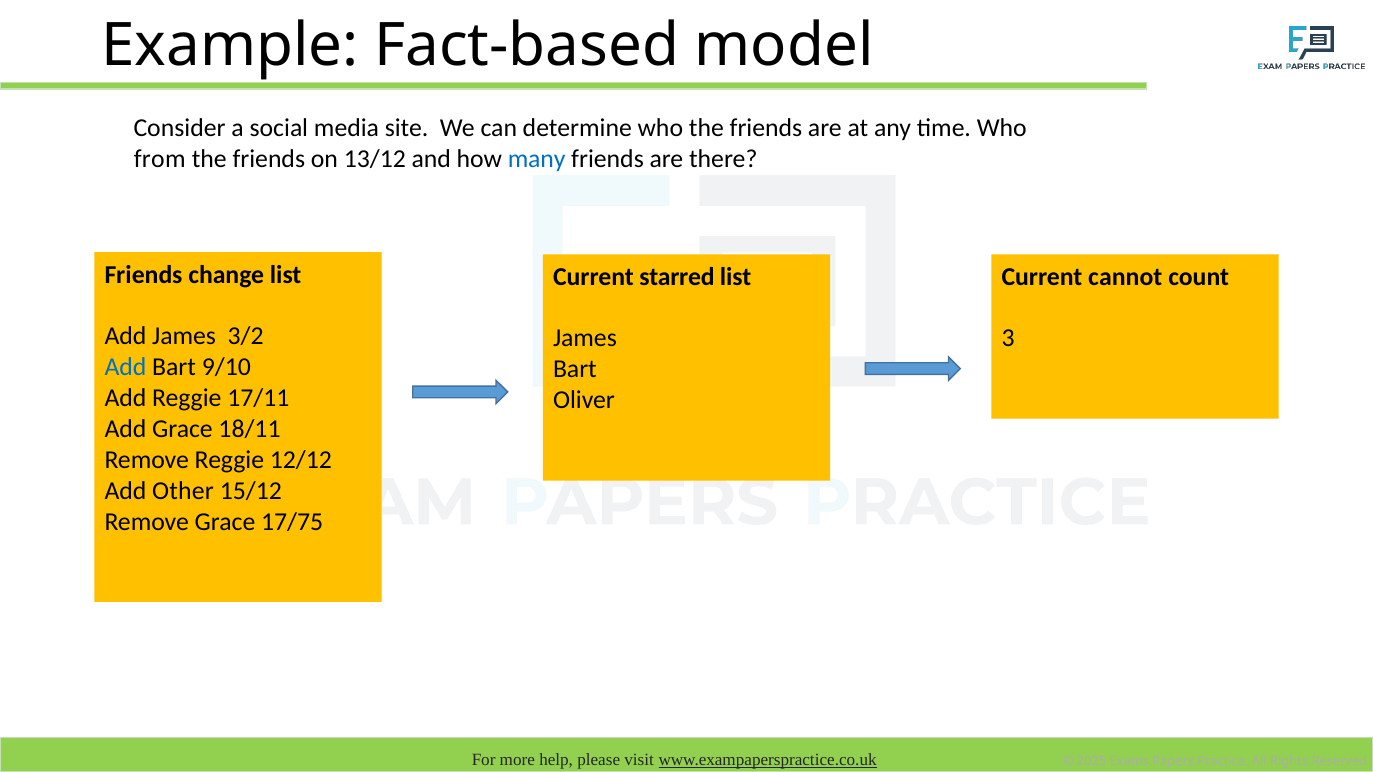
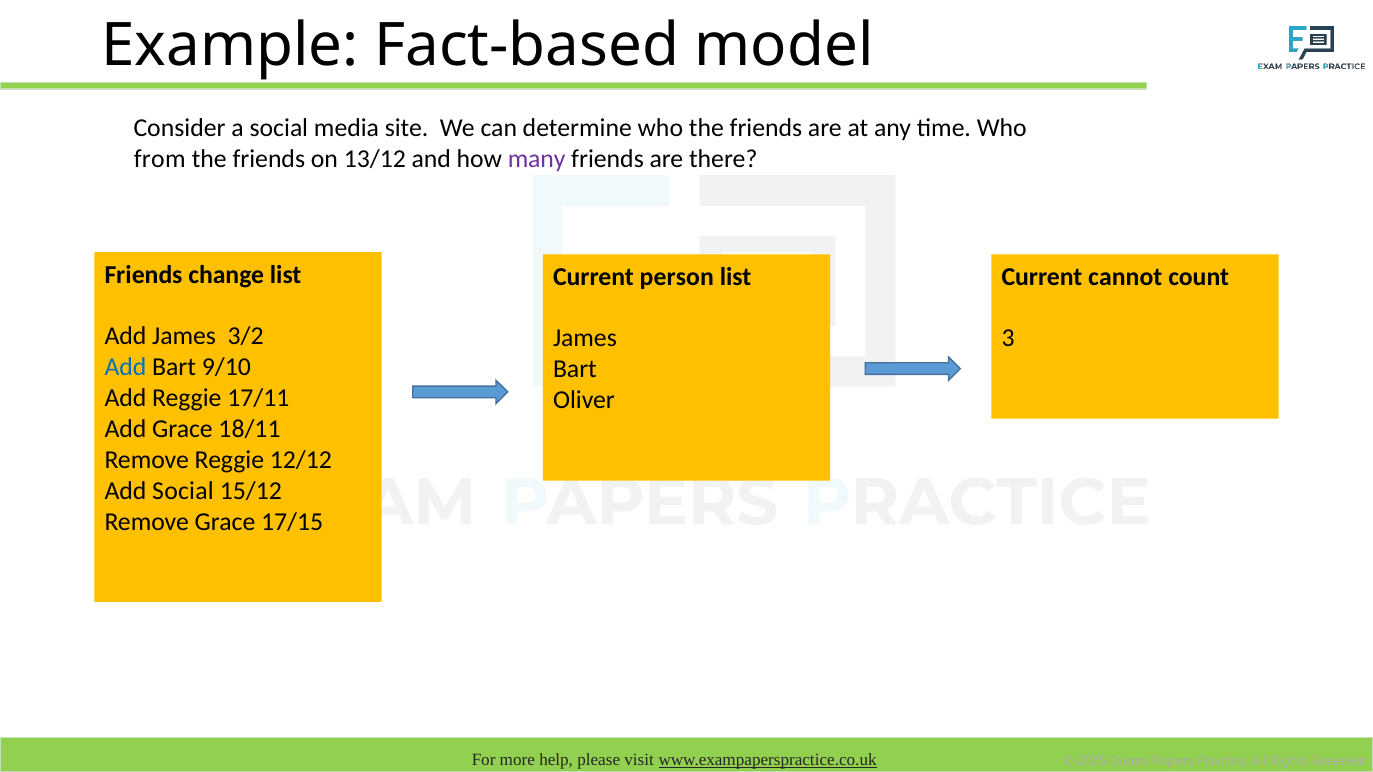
many colour: blue -> purple (537, 159)
starred: starred -> person (677, 277)
Add Other: Other -> Social (183, 491)
17/75: 17/75 -> 17/15 (292, 522)
